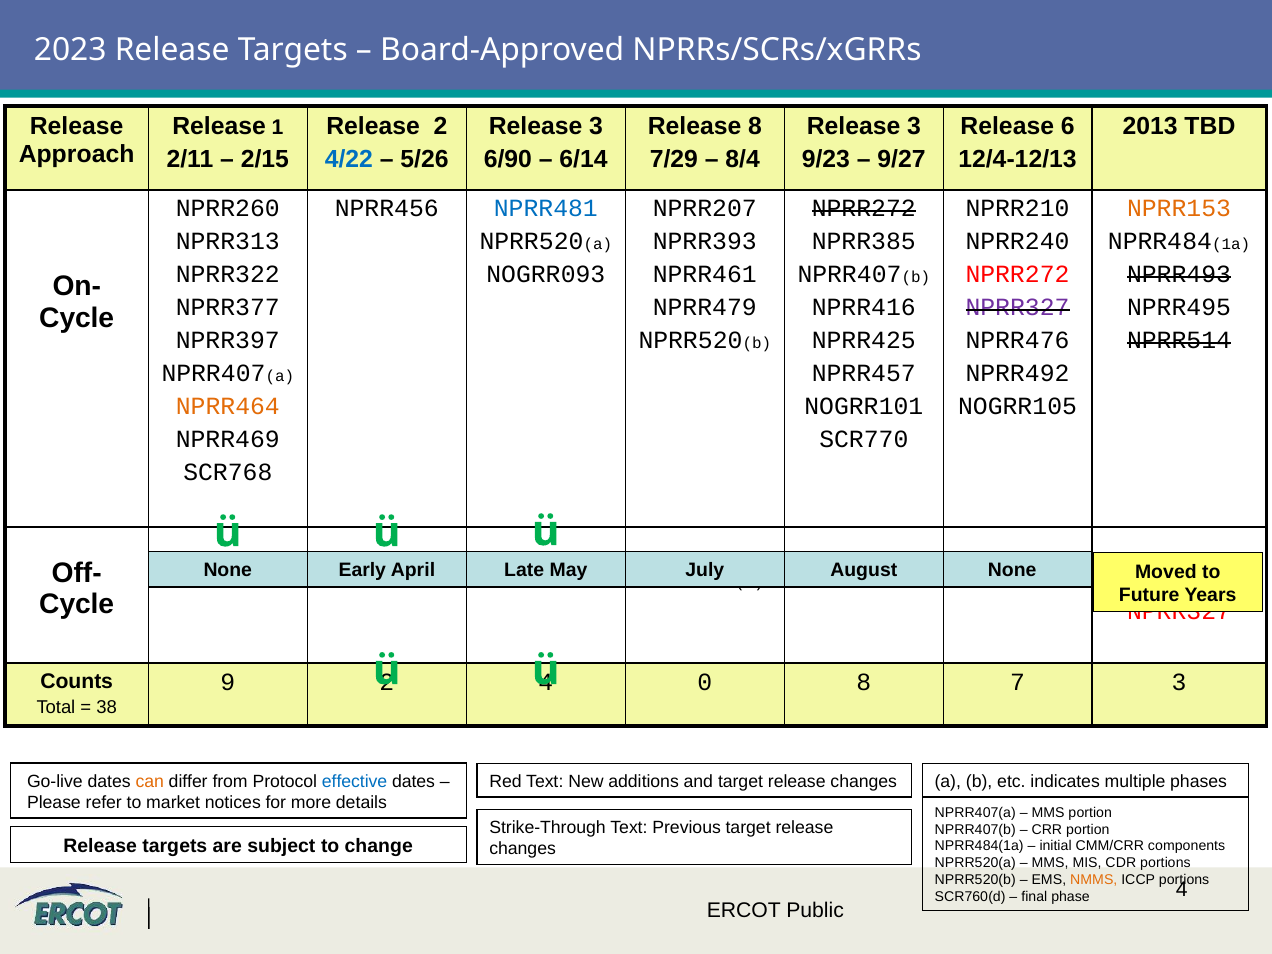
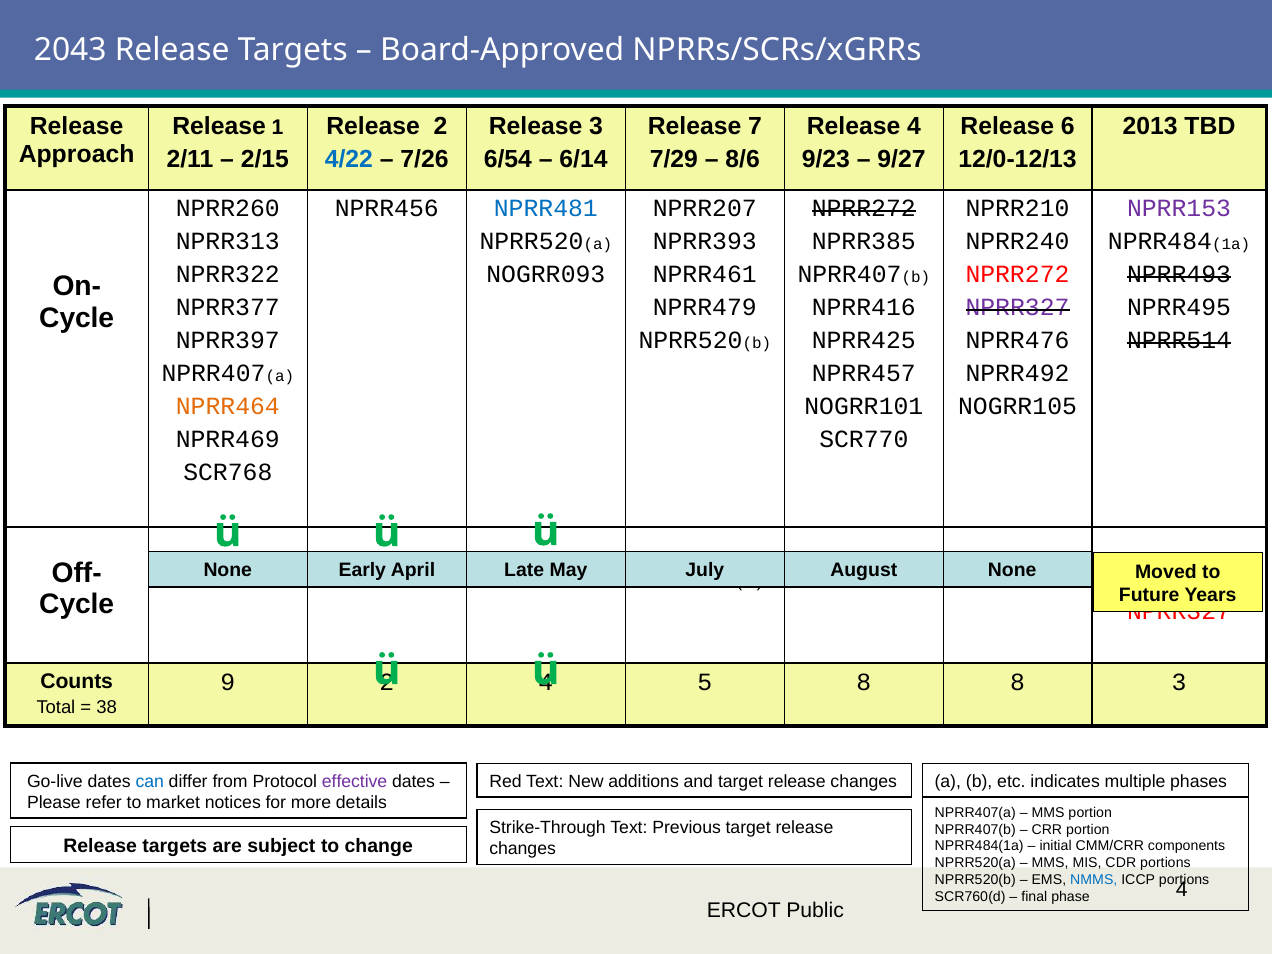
2023: 2023 -> 2043 (70, 50)
Release 8: 8 -> 7 (755, 127)
3: 3 -> 4 (914, 127)
5/26: 5/26 -> 7/26 (425, 159)
6/90: 6/90 -> 6/54 (508, 159)
8/4: 8/4 -> 8/6 (743, 159)
12/4-12/13: 12/4-12/13 -> 12/0-12/13 (1018, 159)
NPRR153 colour: orange -> purple (1179, 209)
0: 0 -> 5 (705, 682)
8 7: 7 -> 8 (1018, 682)
can colour: orange -> blue (150, 781)
effective colour: blue -> purple (355, 781)
NMMS colour: orange -> blue (1094, 880)
